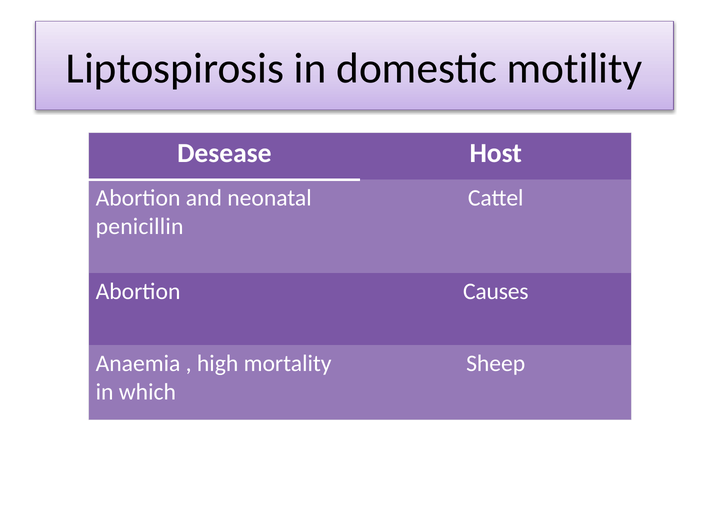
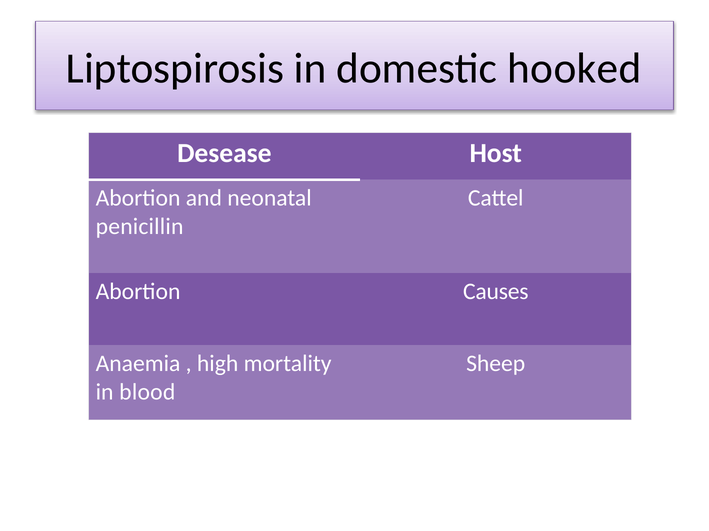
motility: motility -> hooked (574, 69)
which: which -> blood (147, 393)
